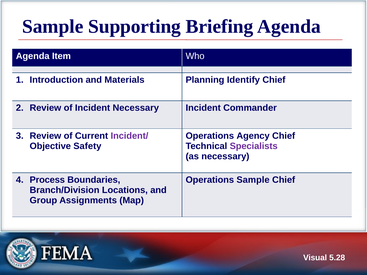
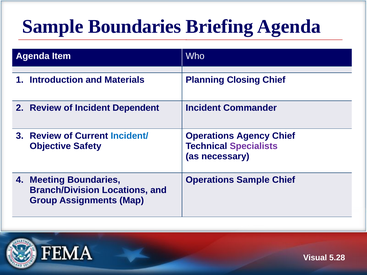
Sample Supporting: Supporting -> Boundaries (135, 26)
Identify: Identify -> Closing (243, 80)
Incident Necessary: Necessary -> Dependent (136, 108)
Incident/ colour: purple -> blue (129, 136)
Process: Process -> Meeting (47, 180)
